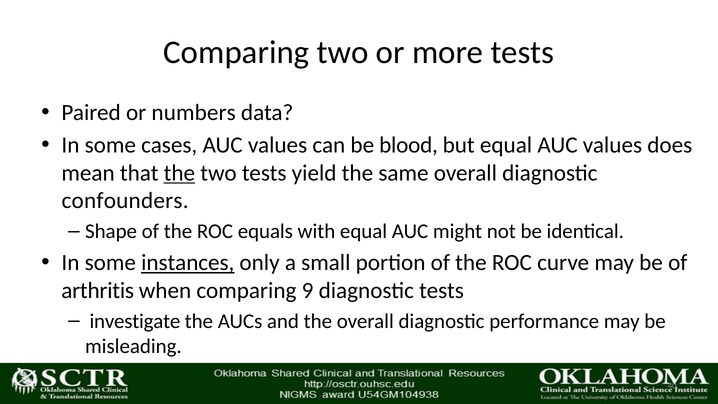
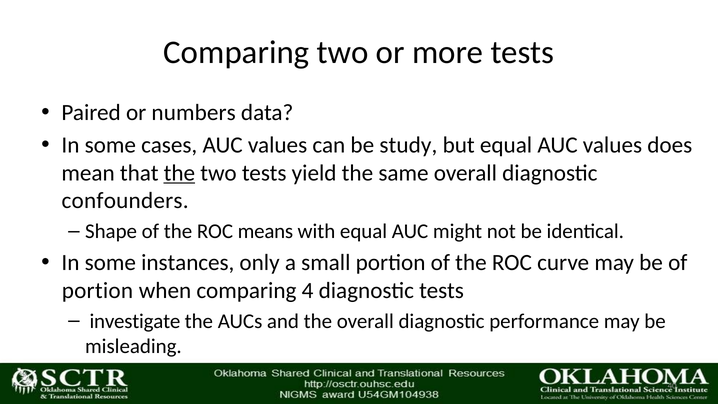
blood: blood -> study (408, 145)
equals: equals -> means (265, 231)
instances underline: present -> none (188, 263)
arthritis: arthritis -> portion (97, 291)
9: 9 -> 4 (308, 291)
